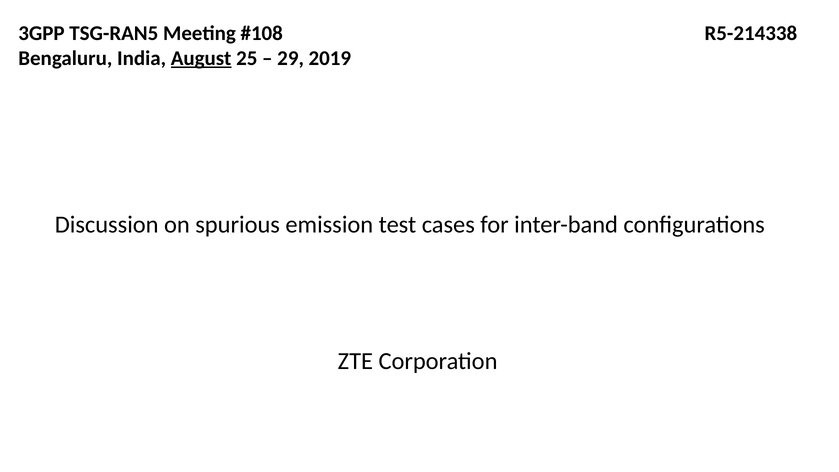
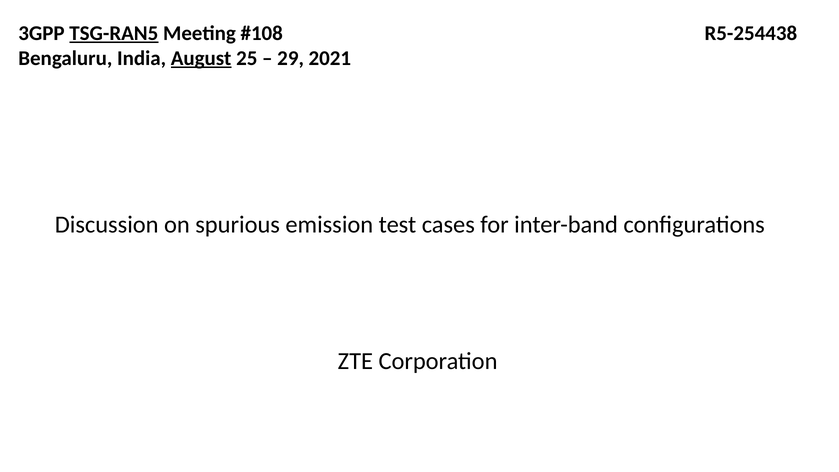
TSG-RAN5 underline: none -> present (114, 33)
R5-214338: R5-214338 -> R5-254438 (751, 33)
2019: 2019 -> 2021 (330, 58)
